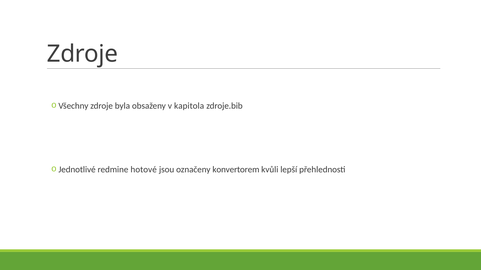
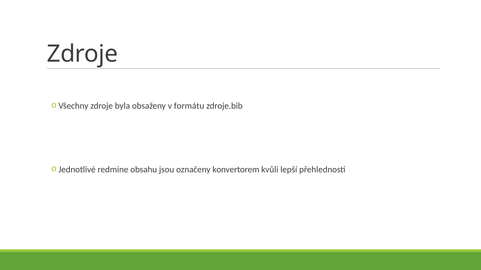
kapitola: kapitola -> formátu (189, 106)
hotové: hotové -> obsahu (144, 170)
